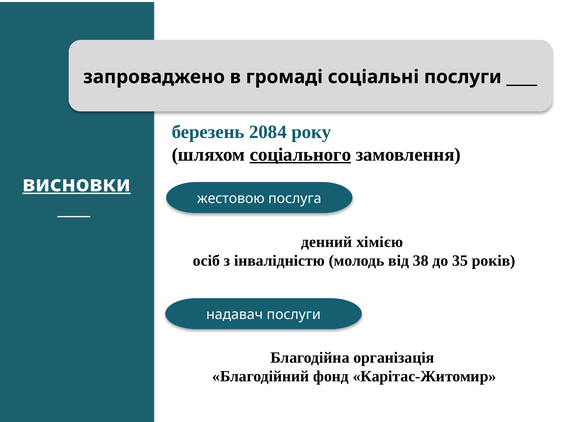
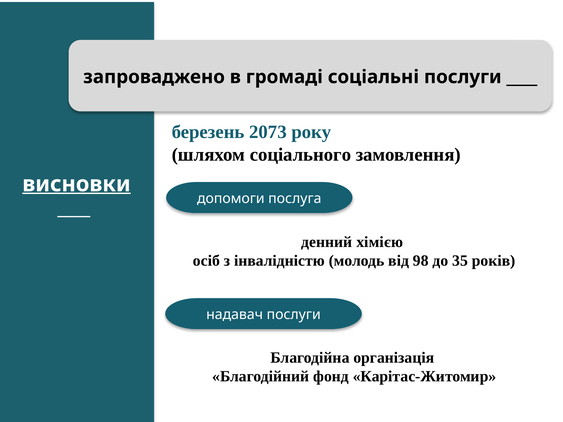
2084: 2084 -> 2073 (268, 132)
соціального underline: present -> none (300, 155)
жестовою: жестовою -> допомоги (231, 199)
38: 38 -> 98 (421, 261)
